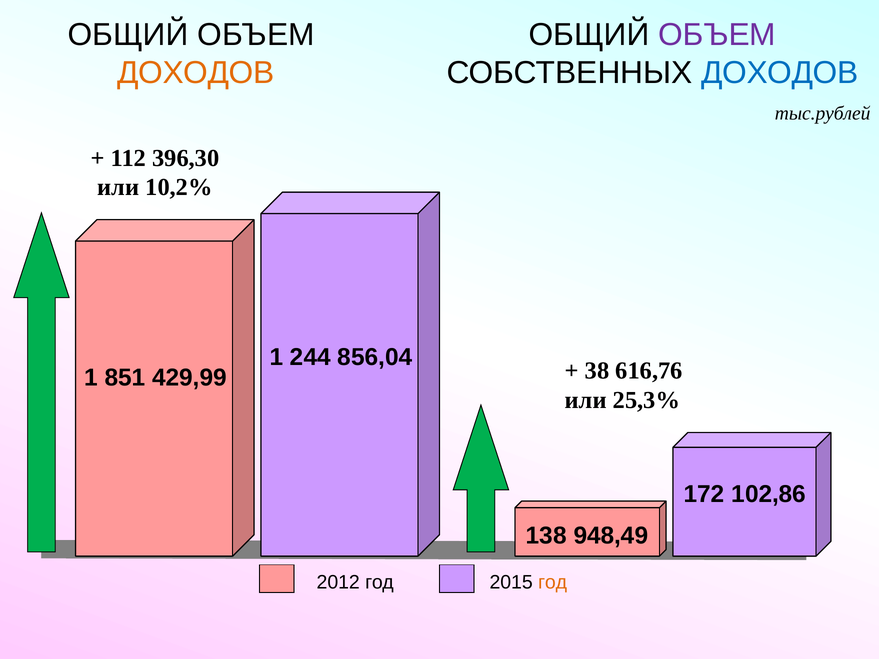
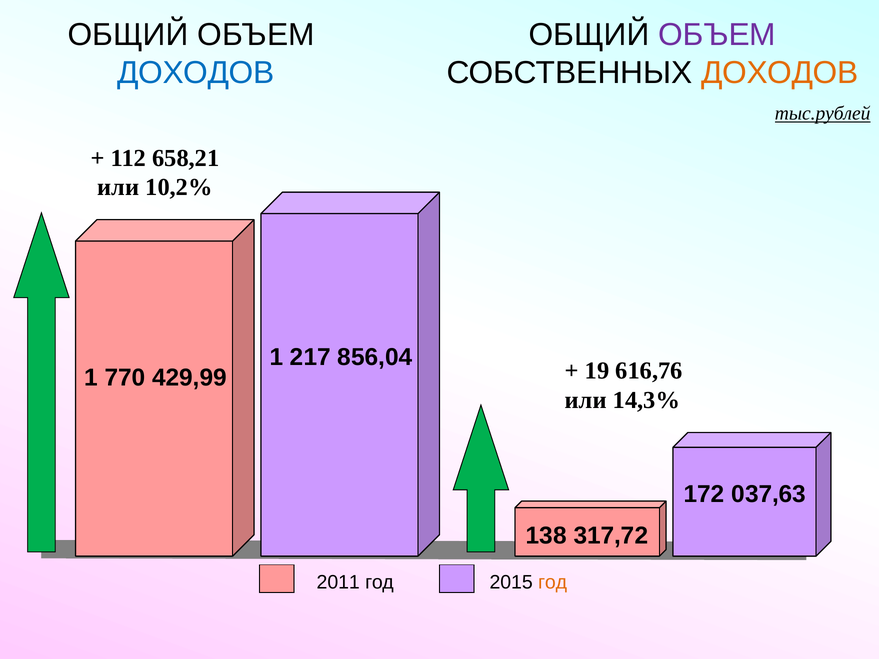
ДОХОДОВ colour: orange -> blue (196, 73)
ДОХОДОВ colour: blue -> orange (780, 73)
тыс.рублей underline: none -> present (823, 114)
396,30: 396,30 -> 658,21 (186, 158)
244: 244 -> 217 (310, 357)
38: 38 -> 19 (597, 371)
851: 851 -> 770 (125, 378)
25,3%: 25,3% -> 14,3% (646, 400)
102,86: 102,86 -> 037,63 (769, 495)
948,49: 948,49 -> 317,72 (611, 536)
2012: 2012 -> 2011 (338, 582)
